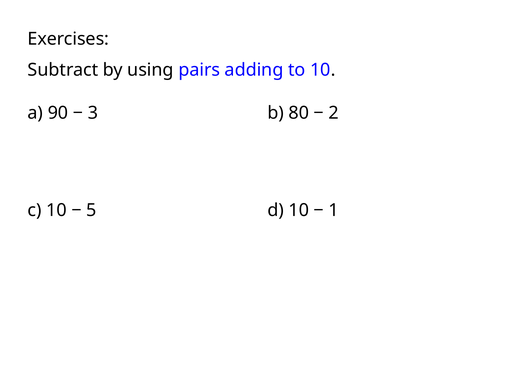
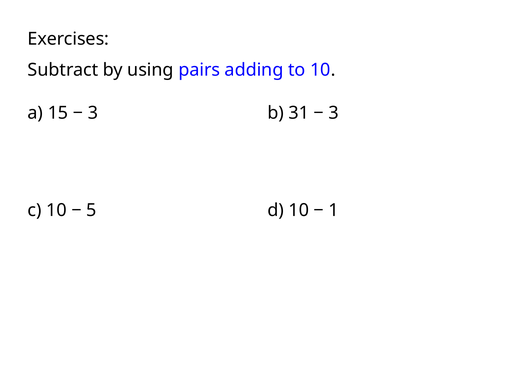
90: 90 -> 15 (58, 113)
80: 80 -> 31 (299, 113)
2: 2 -> 3 (334, 113)
